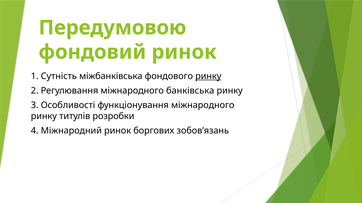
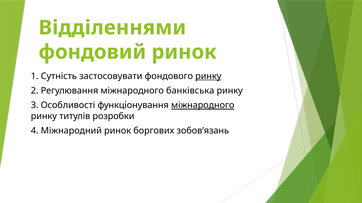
Передумовою: Передумовою -> Відділеннями (112, 28)
міжбанківська: міжбанківська -> застосовувати (111, 76)
міжнародного underline: none -> present (203, 106)
